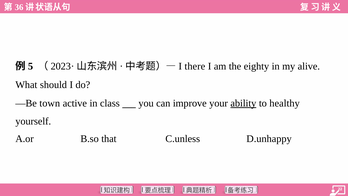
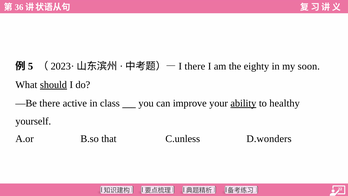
alive: alive -> soon (309, 66)
should underline: none -> present (53, 85)
—Be town: town -> there (50, 103)
D.unhappy: D.unhappy -> D.wonders (269, 139)
